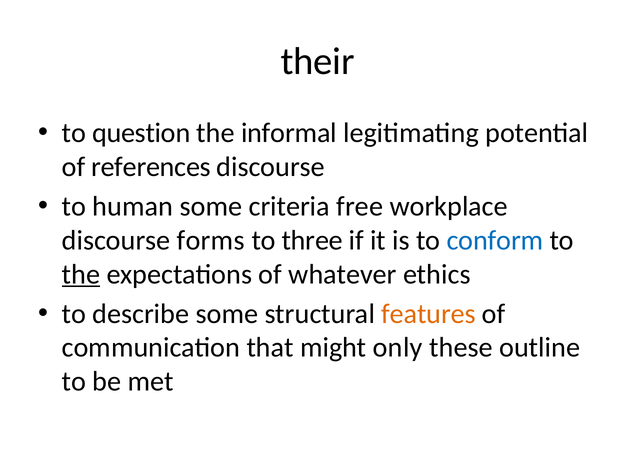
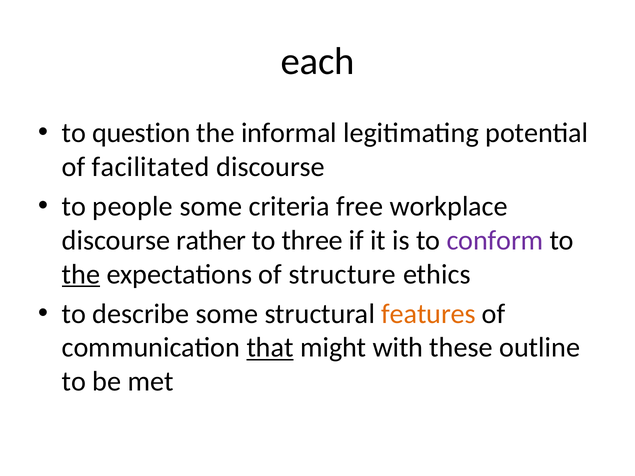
their: their -> each (318, 61)
references: references -> facilitated (151, 167)
human: human -> people (133, 207)
forms: forms -> rather (211, 240)
conform colour: blue -> purple (495, 240)
whatever: whatever -> structure (342, 274)
that underline: none -> present (270, 348)
only: only -> with (398, 348)
